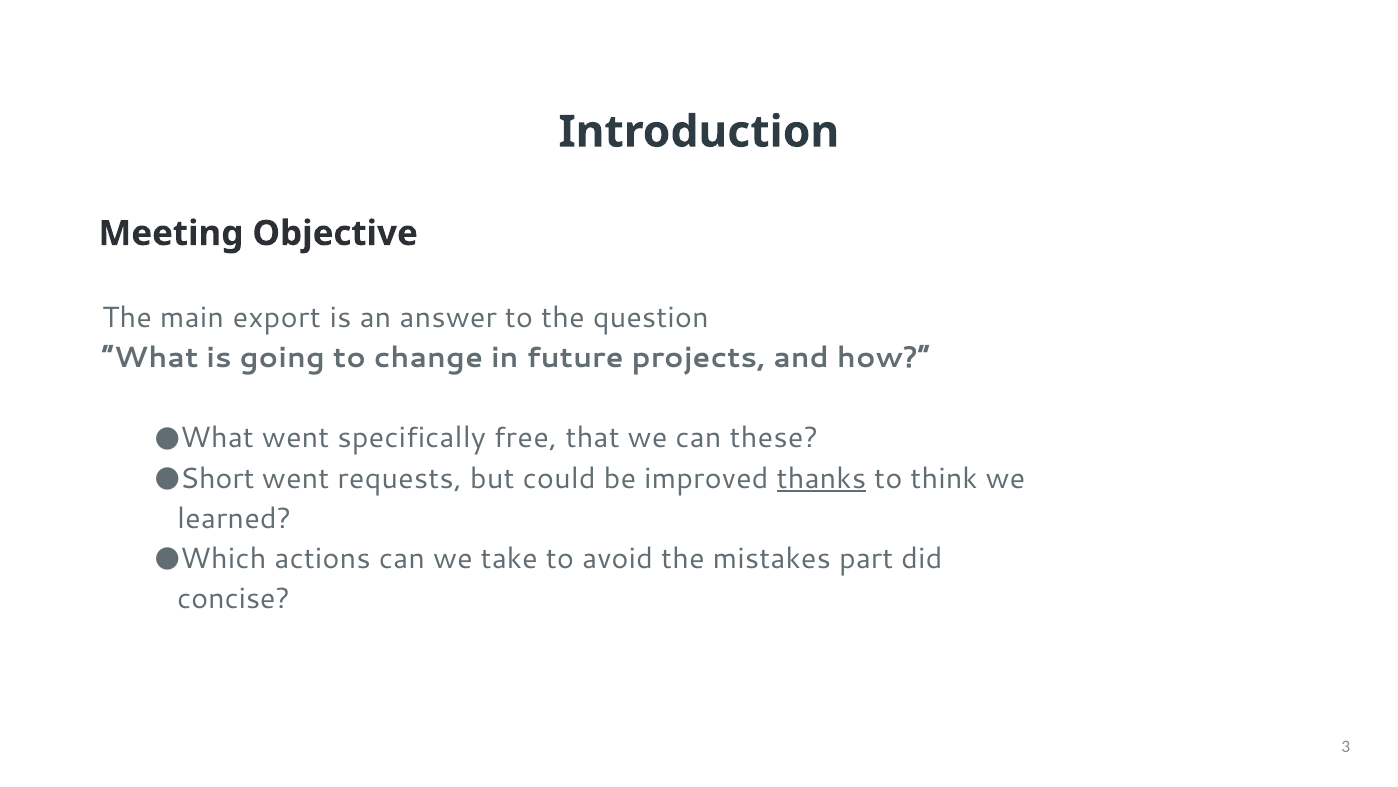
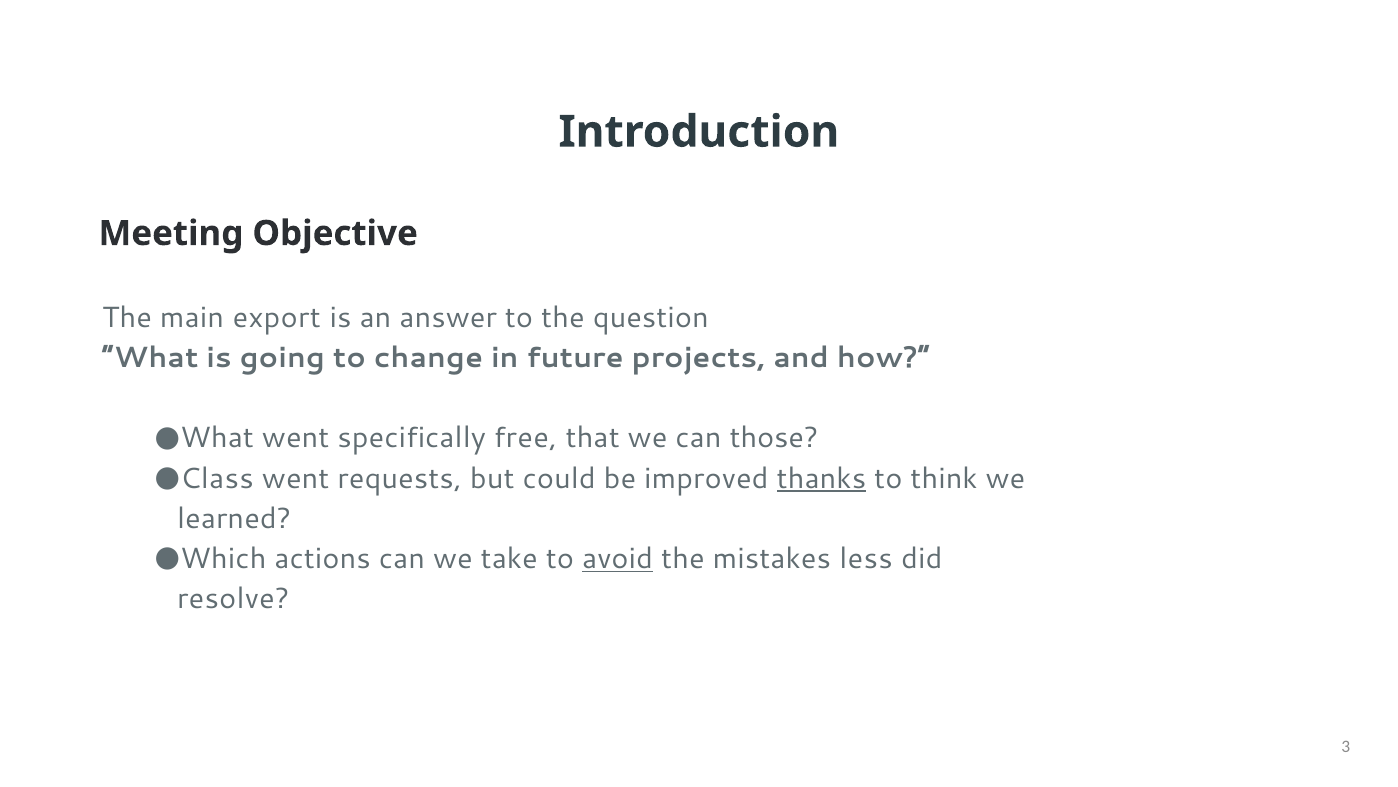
these: these -> those (774, 438)
Short: Short -> Class (217, 478)
avoid underline: none -> present (618, 558)
part: part -> less (866, 558)
concise: concise -> resolve (234, 599)
